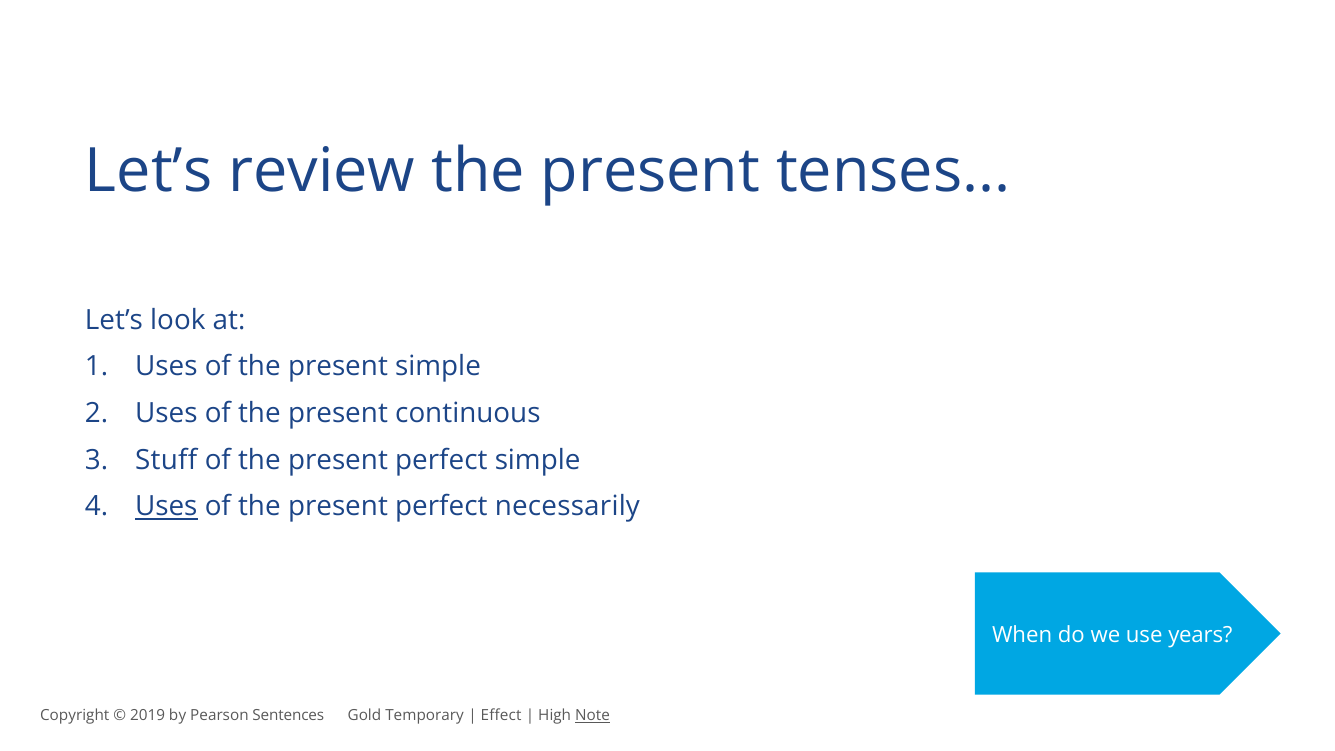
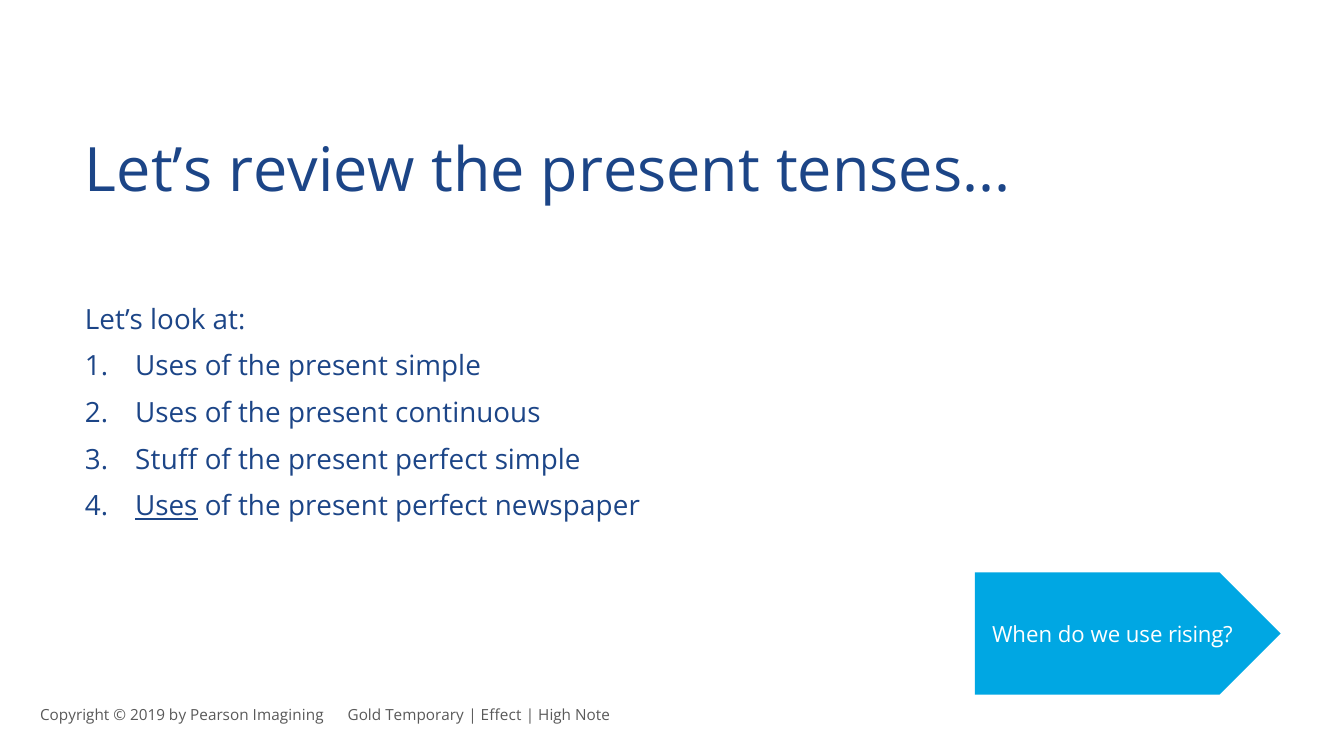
necessarily: necessarily -> newspaper (567, 507)
years: years -> rising (1200, 635)
Sentences: Sentences -> Imagining (288, 716)
Note underline: present -> none (593, 716)
